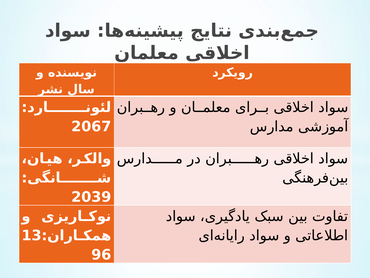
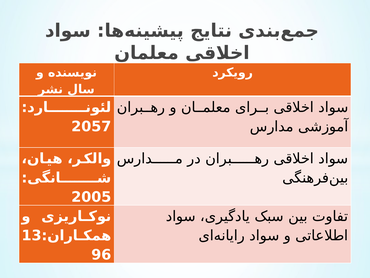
2067: 2067 -> 2057 (91, 126)
2039: 2039 -> 2005 (91, 197)
